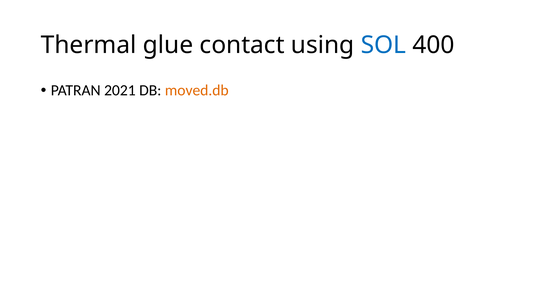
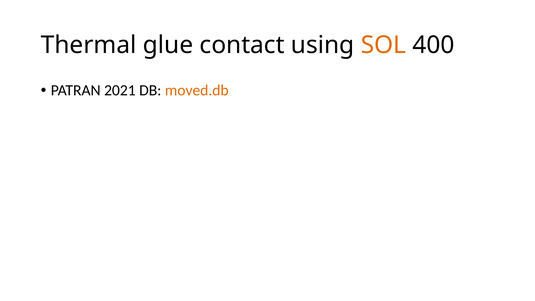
SOL colour: blue -> orange (383, 45)
